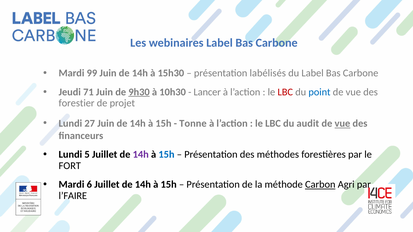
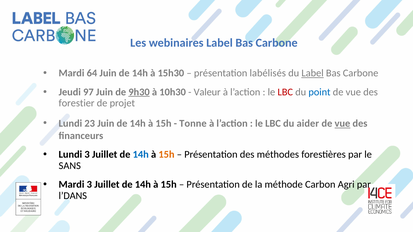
99: 99 -> 64 (92, 73)
Label underline: none -> present (313, 73)
71: 71 -> 97 (88, 92)
Lancer: Lancer -> Valeur (207, 92)
27: 27 -> 23 (90, 124)
audit: audit -> aider (308, 124)
Lundi 5: 5 -> 3 (87, 155)
14h colour: purple -> blue (141, 155)
15h colour: blue -> orange (166, 155)
FORT: FORT -> SANS (70, 166)
Mardi 6: 6 -> 3 (89, 185)
Carbon underline: present -> none (320, 185)
l’FAIRE: l’FAIRE -> l’DANS (73, 196)
